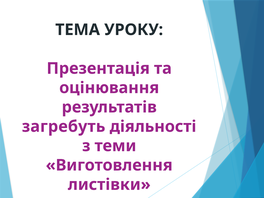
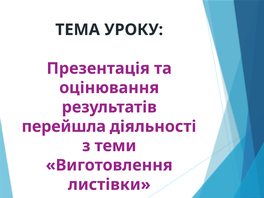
загребуть: загребуть -> перейшла (64, 126)
